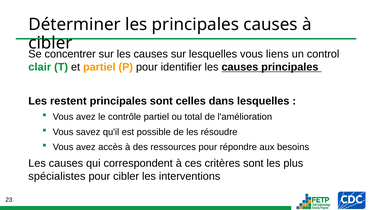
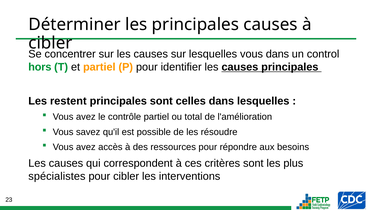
vous liens: liens -> dans (277, 54)
clair: clair -> hors (40, 67)
